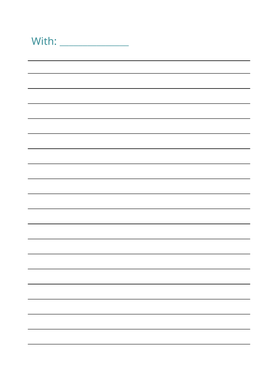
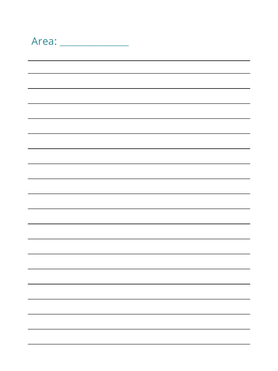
With: With -> Area (44, 41)
